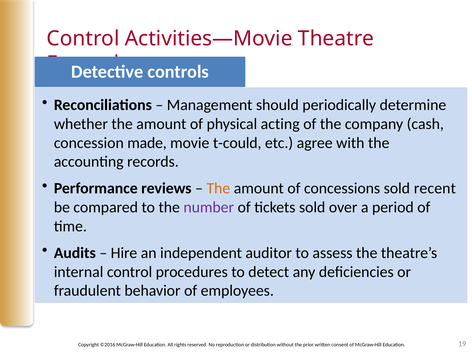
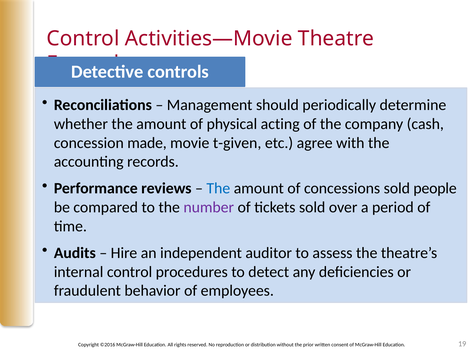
t-could: t-could -> t-given (237, 143)
The colour: orange -> blue (218, 188)
recent: recent -> people (435, 188)
